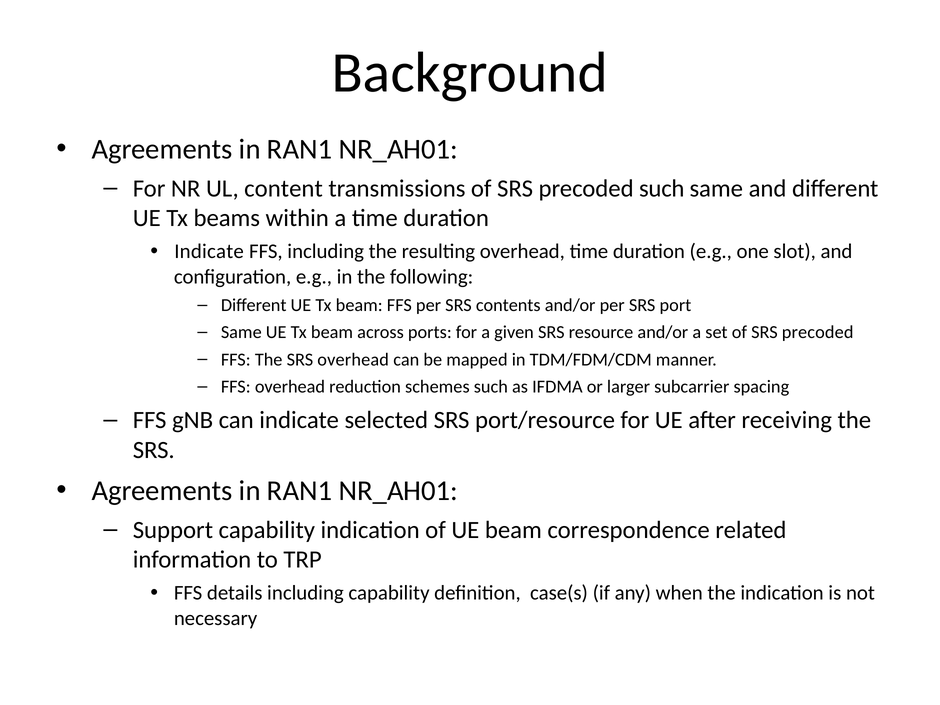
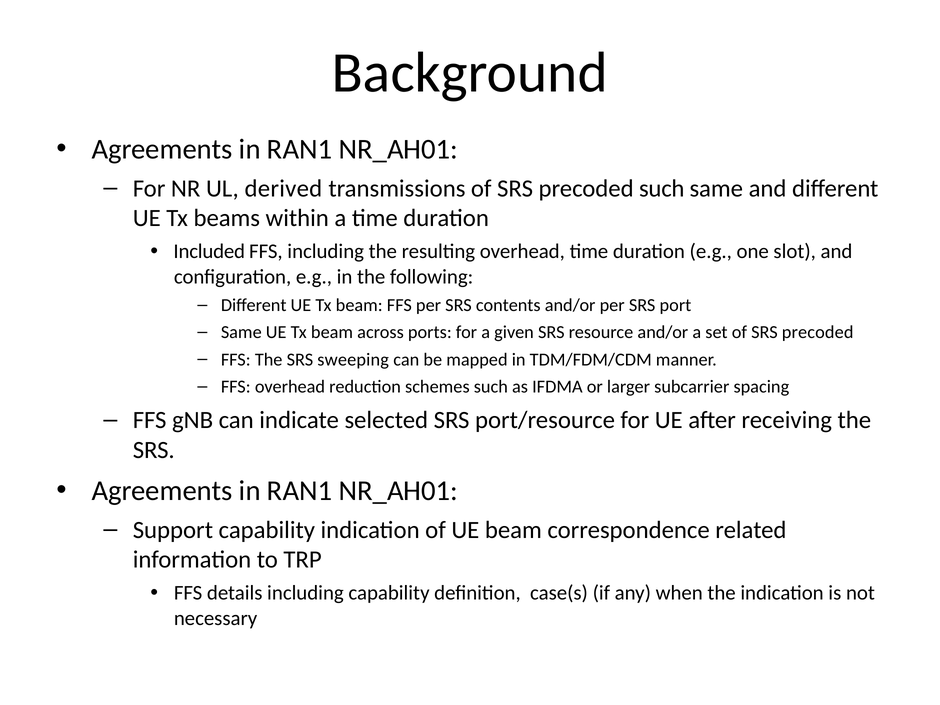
content: content -> derived (283, 188)
Indicate: Indicate -> Included (209, 252)
SRS overhead: overhead -> sweeping (353, 359)
